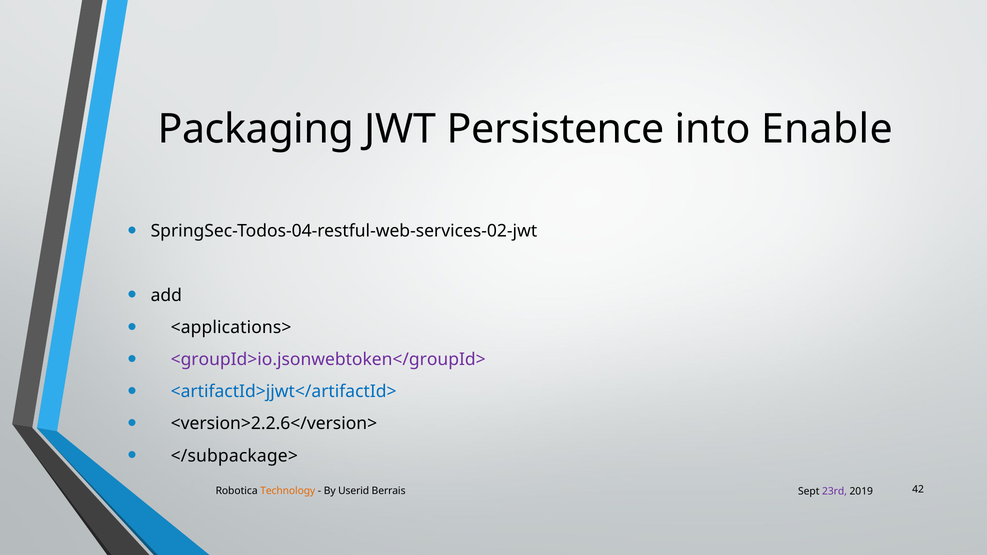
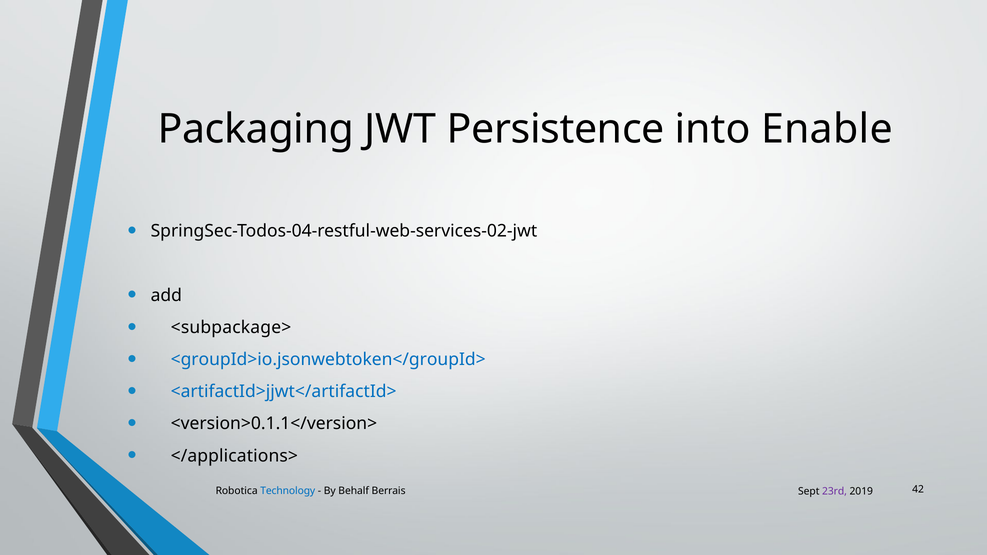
<applications>: <applications> -> <subpackage> (231, 328)
<groupId>io.jsonwebtoken</groupId> colour: purple -> blue (328, 360)
<version>2.2.6</version>: <version>2.2.6</version> -> <version>0.1.1</version> (274, 424)
</subpackage>: </subpackage> -> </applications> (234, 456)
Technology colour: orange -> blue (288, 491)
Userid: Userid -> Behalf (354, 491)
